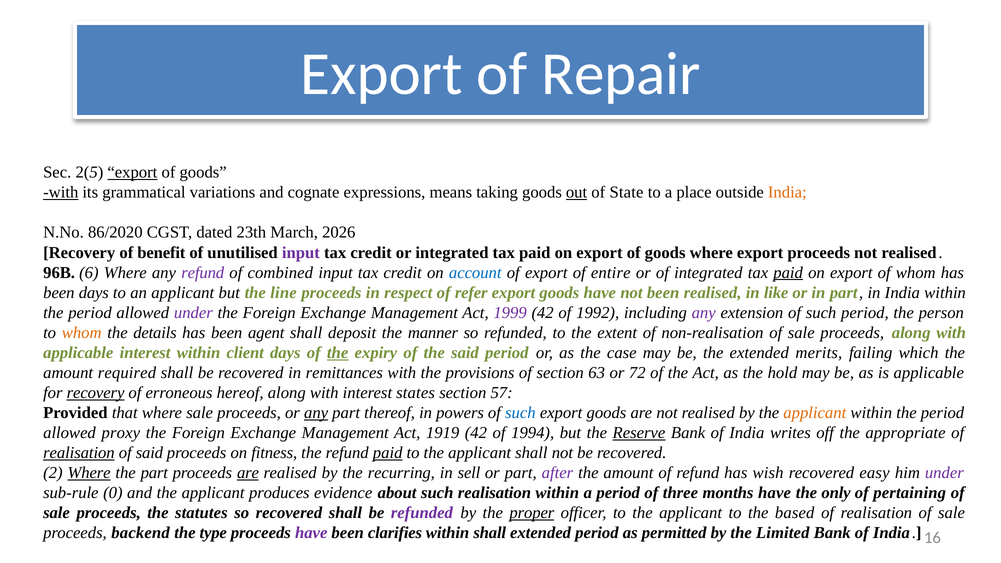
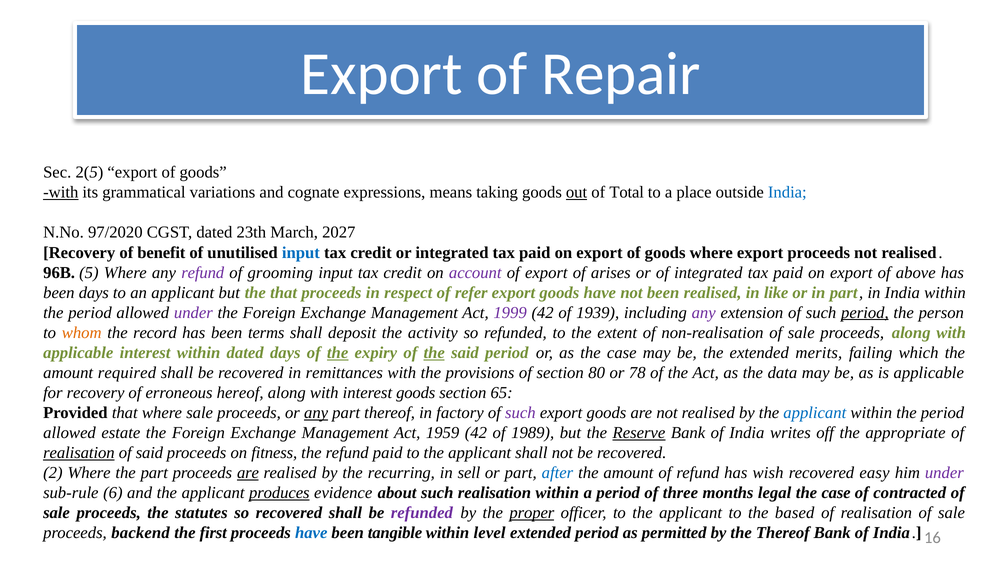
export underline: present -> none (132, 172)
State: State -> Total (627, 192)
India colour: orange -> blue (787, 192)
86/2020: 86/2020 -> 97/2020 (115, 233)
2026: 2026 -> 2027 (339, 233)
input colour: purple -> blue (301, 253)
6: 6 -> 5 (89, 273)
combined: combined -> grooming (280, 273)
account colour: blue -> purple (475, 273)
entire: entire -> arises (611, 273)
paid underline: present -> none (788, 273)
of whom: whom -> above (916, 273)
the line: line -> that (284, 293)
1992: 1992 -> 1939 (598, 313)
period underline: none -> present (865, 313)
details: details -> record (155, 333)
agent: agent -> terms (266, 333)
manner: manner -> activity (433, 333)
within client: client -> dated (245, 353)
the underline: none -> present (434, 353)
63: 63 -> 80 (597, 373)
72: 72 -> 78 (637, 373)
hold: hold -> data (782, 373)
recovery underline: present -> none (96, 393)
interest states: states -> goods (416, 393)
57: 57 -> 65 (502, 393)
powers: powers -> factory (460, 413)
such colour: blue -> purple (520, 413)
applicant colour: orange -> blue (815, 413)
proxy: proxy -> estate (121, 433)
1919: 1919 -> 1959 (443, 433)
1994: 1994 -> 1989 (533, 433)
paid underline: present -> none (388, 453)
Where underline: present -> none (89, 473)
after colour: purple -> blue (557, 473)
0: 0 -> 6 (113, 493)
produces underline: none -> present (279, 493)
months have: have -> legal (775, 493)
only: only -> case (836, 493)
pertaining: pertaining -> contracted (910, 493)
type: type -> first (213, 533)
have colour: purple -> blue (311, 533)
clarifies: clarifies -> tangible (395, 533)
within shall: shall -> level (490, 533)
the Limited: Limited -> Thereof (783, 533)
